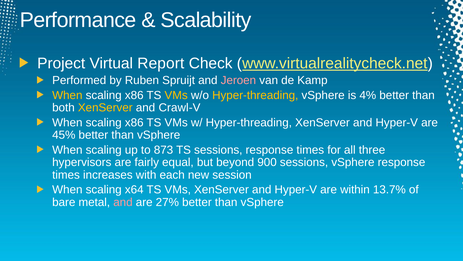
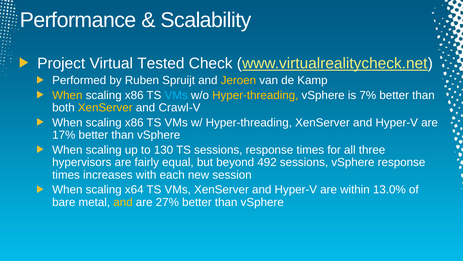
Report: Report -> Tested (161, 63)
Jeroen colour: pink -> yellow (238, 80)
VMs colour: yellow -> light blue (176, 95)
4%: 4% -> 7% (368, 95)
45%: 45% -> 17% (64, 135)
873: 873 -> 130 (164, 150)
900: 900 -> 492 (267, 162)
13.7%: 13.7% -> 13.0% (389, 189)
and colour: pink -> yellow (123, 202)
